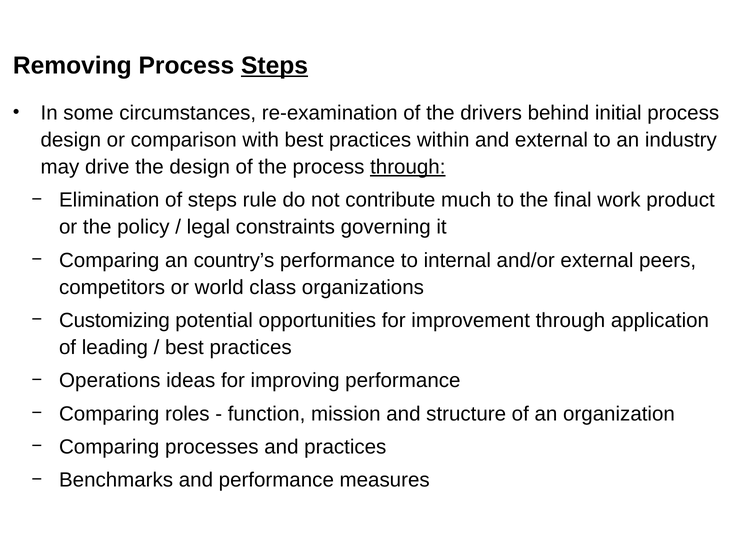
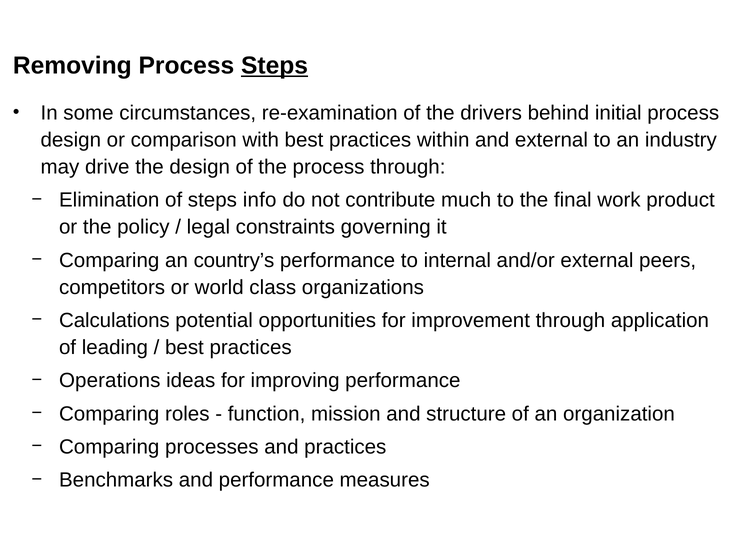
through underline: present -> none (408, 167)
rule: rule -> info (260, 200)
Customizing: Customizing -> Calculations (114, 321)
